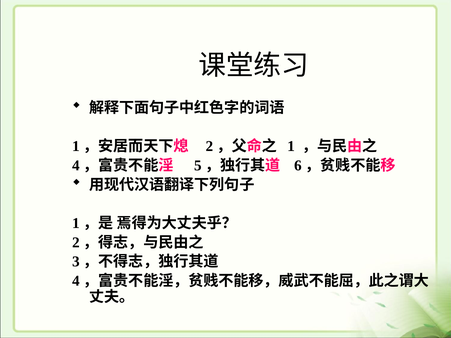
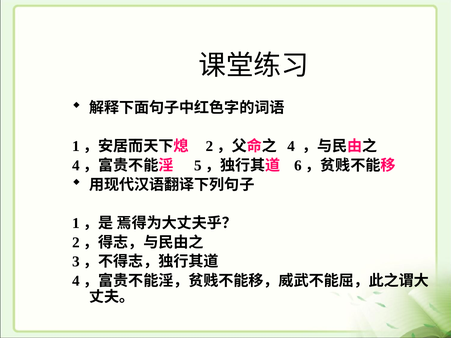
1: 1 -> 4 (291, 146)
